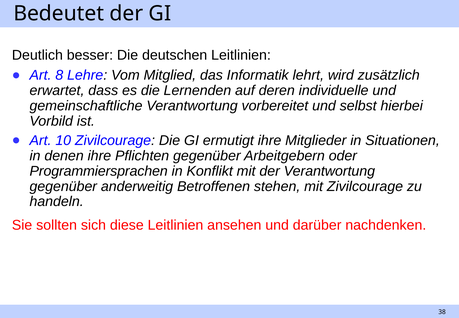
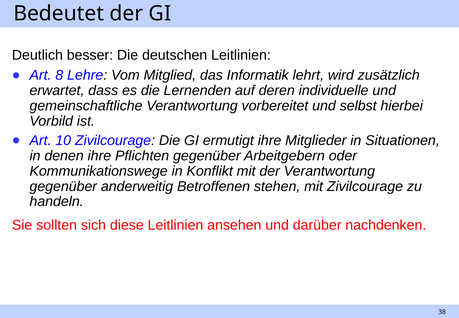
Programmiersprachen: Programmiersprachen -> Kommunikationswege (99, 171)
